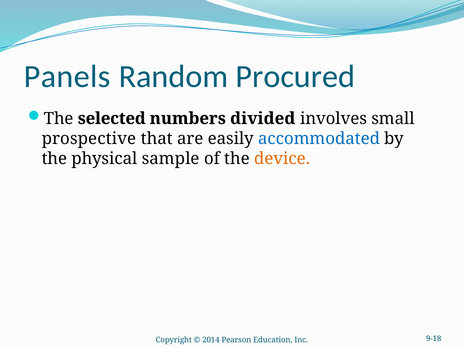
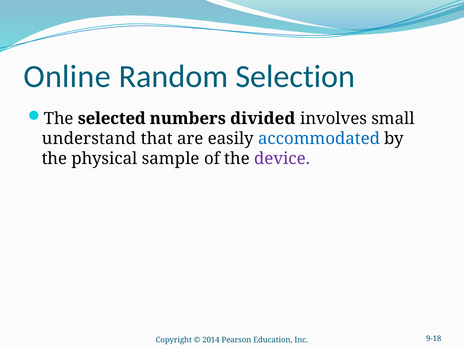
Panels: Panels -> Online (67, 77)
Procured: Procured -> Selection (295, 77)
prospective: prospective -> understand (89, 139)
device colour: orange -> purple (282, 159)
